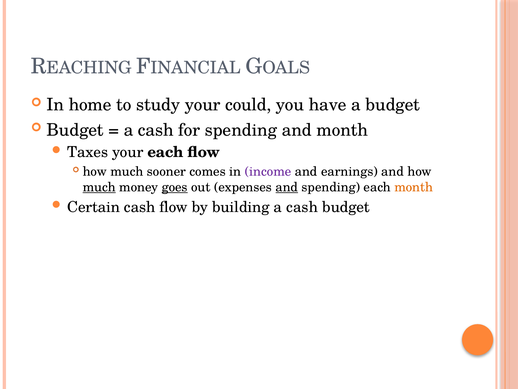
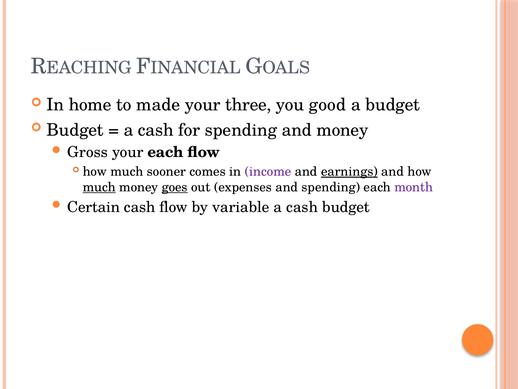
study: study -> made (158, 105)
could: could -> three (248, 105)
have: have -> good (327, 105)
and month: month -> money (342, 130)
Taxes: Taxes -> Gross (88, 152)
earnings underline: none -> present (349, 171)
and underline: present -> none (287, 187)
month colour: orange -> purple (414, 187)
building: building -> variable (241, 207)
